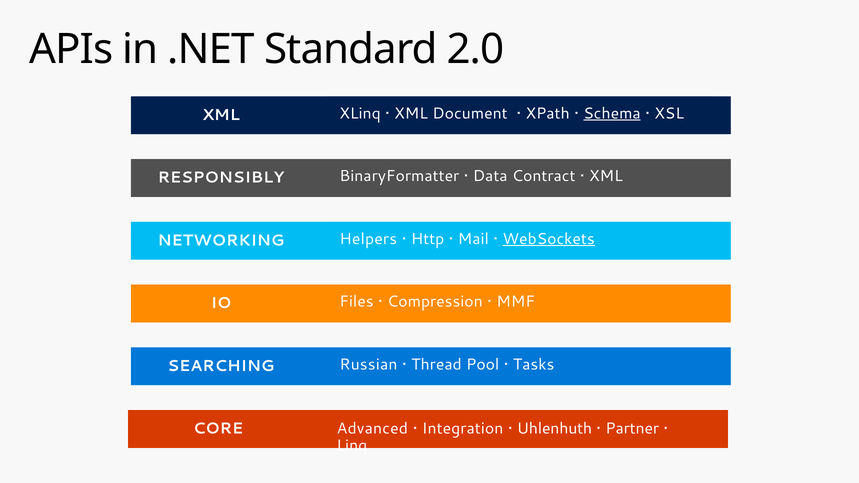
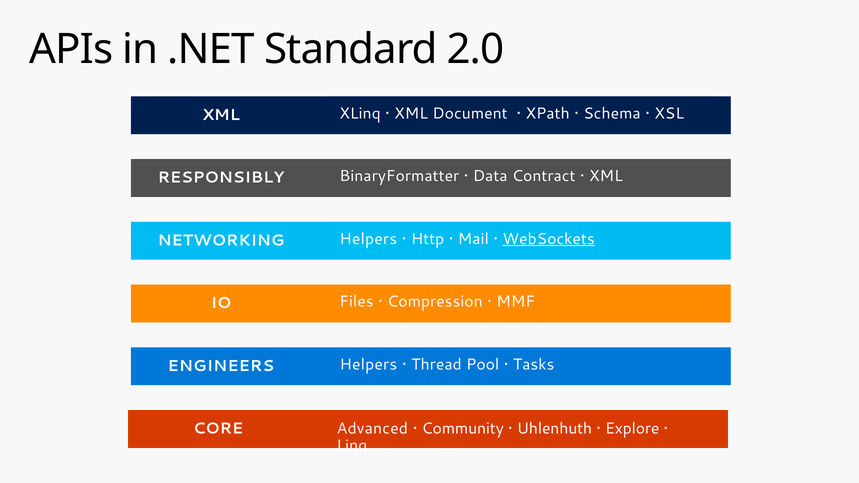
Schema underline: present -> none (612, 113)
Russian: Russian -> Helpers (368, 364)
SEARCHING: SEARCHING -> ENGINEERS (221, 366)
Integration: Integration -> Community (463, 429)
Partner: Partner -> Explore (632, 429)
